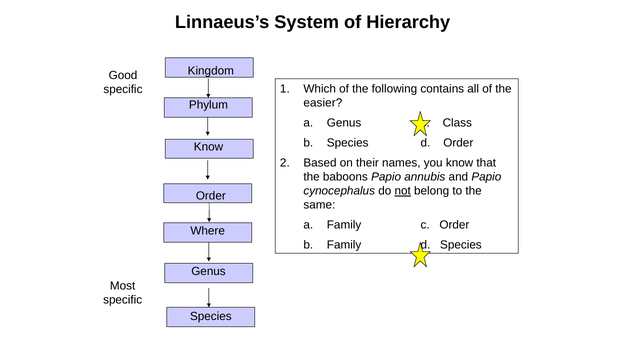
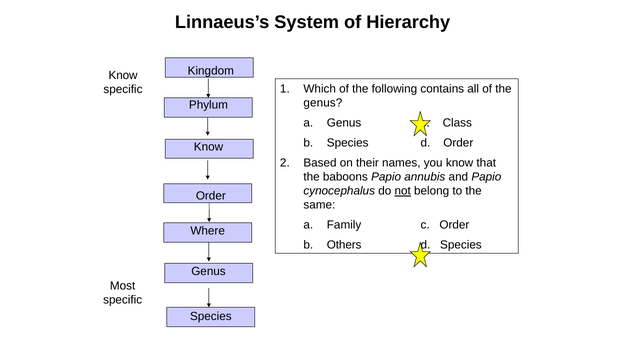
Good: Good -> Know (123, 75)
easier: easier -> genus (323, 103)
Family: Family -> Others (344, 245)
